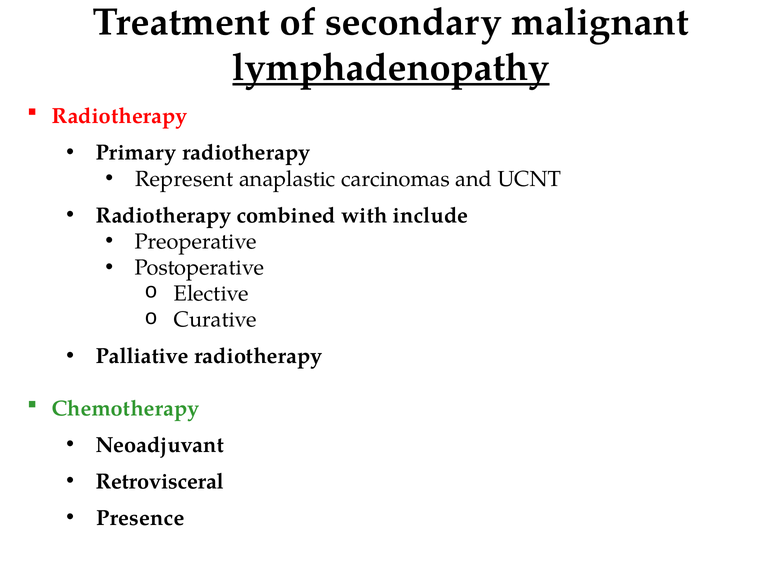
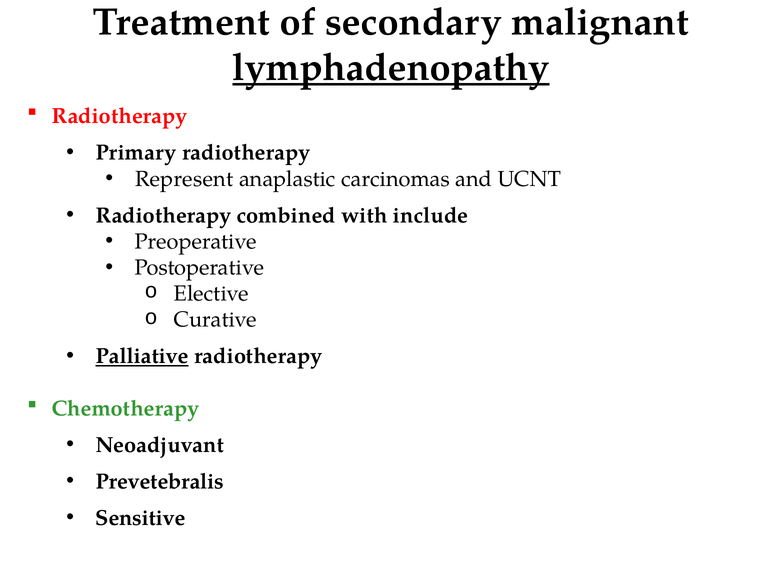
Palliative underline: none -> present (142, 356)
Retrovisceral: Retrovisceral -> Prevetebralis (160, 481)
Presence: Presence -> Sensitive (140, 518)
